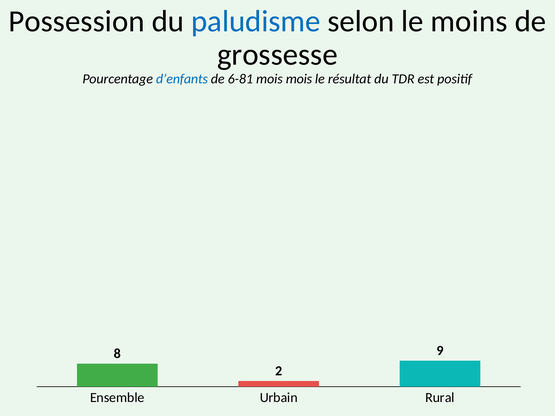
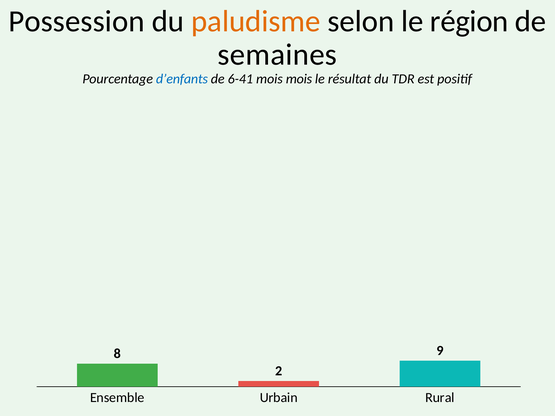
paludisme colour: blue -> orange (256, 21)
moins: moins -> région (469, 21)
grossesse: grossesse -> semaines (277, 55)
6-81: 6-81 -> 6-41 (240, 79)
